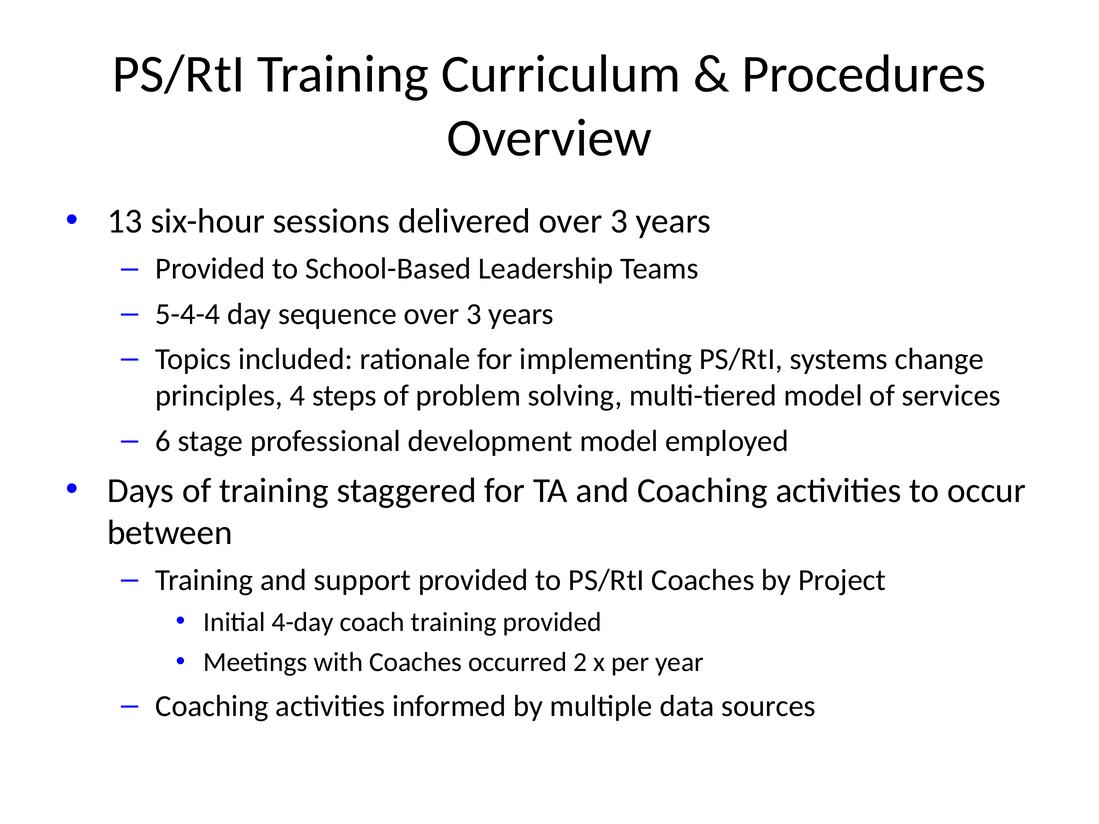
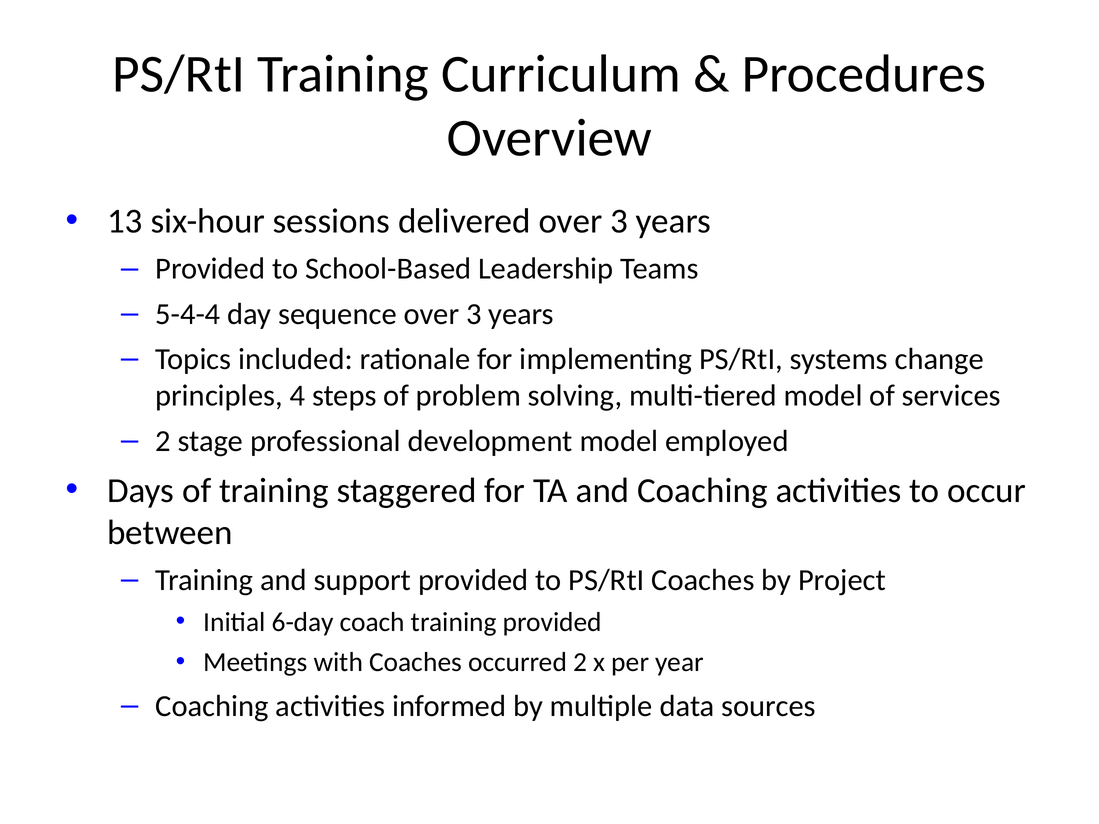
6: 6 -> 2 (163, 441)
4-day: 4-day -> 6-day (303, 622)
